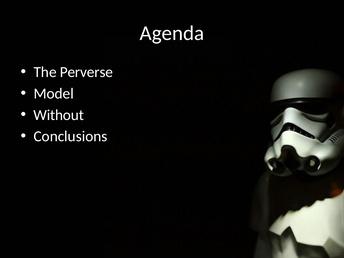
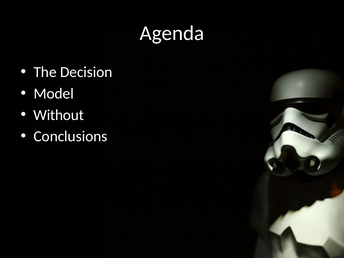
Perverse: Perverse -> Decision (86, 72)
